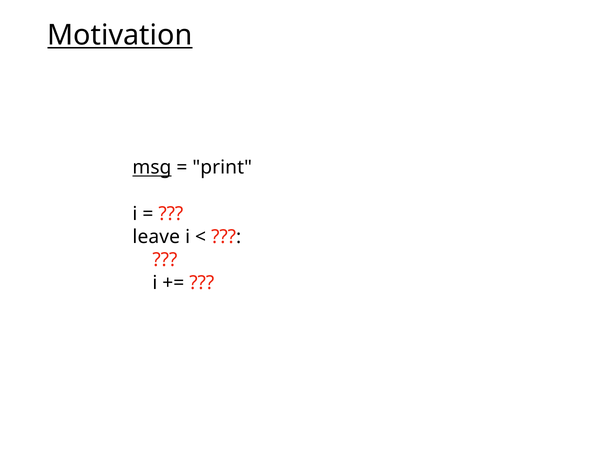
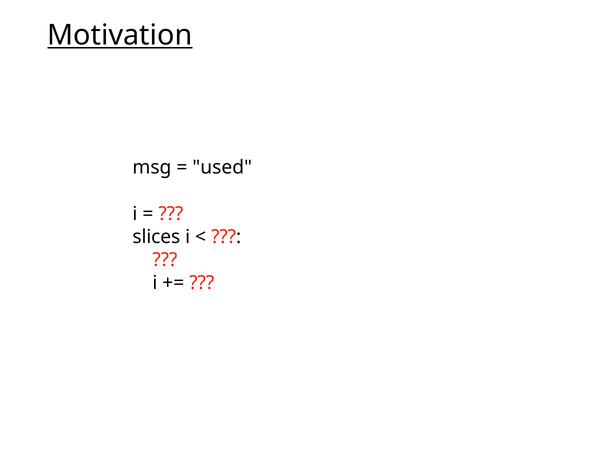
msg underline: present -> none (152, 167)
print: print -> used (222, 167)
leave: leave -> slices (156, 237)
